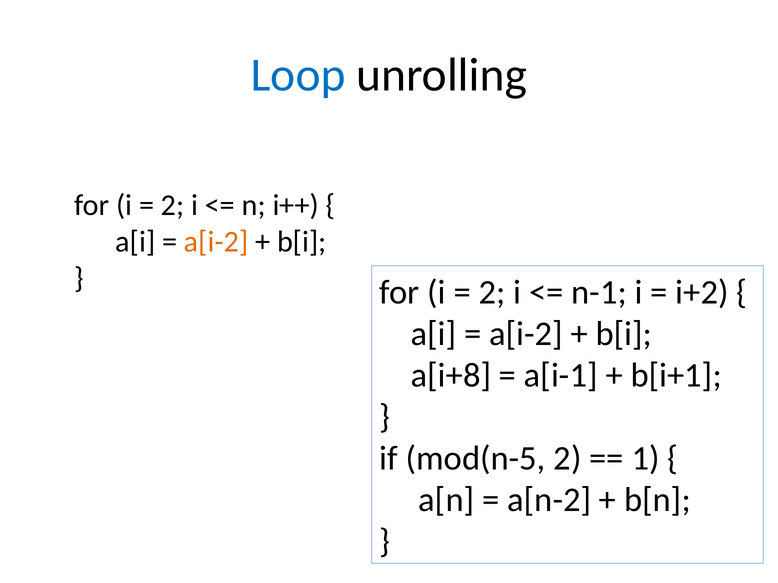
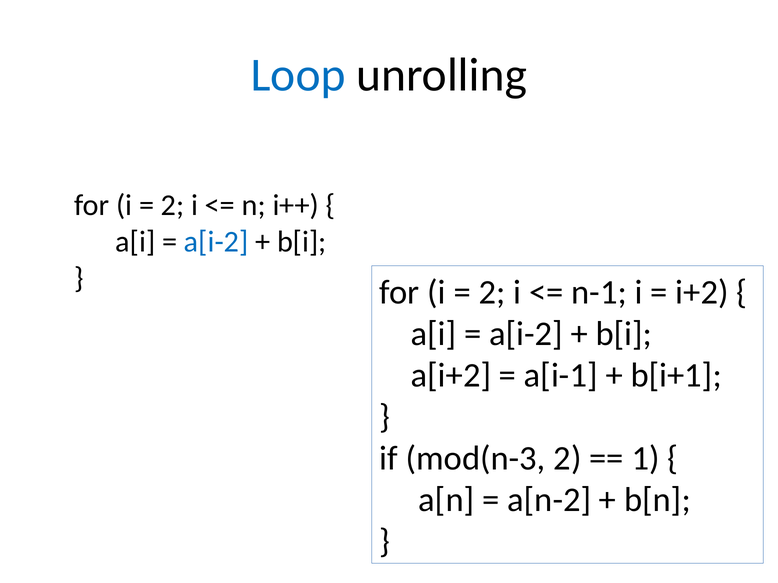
a[i-2 colour: orange -> blue (216, 242)
a[i+8: a[i+8 -> a[i+2 (451, 376)
mod(n-5: mod(n-5 -> mod(n-3 (476, 459)
